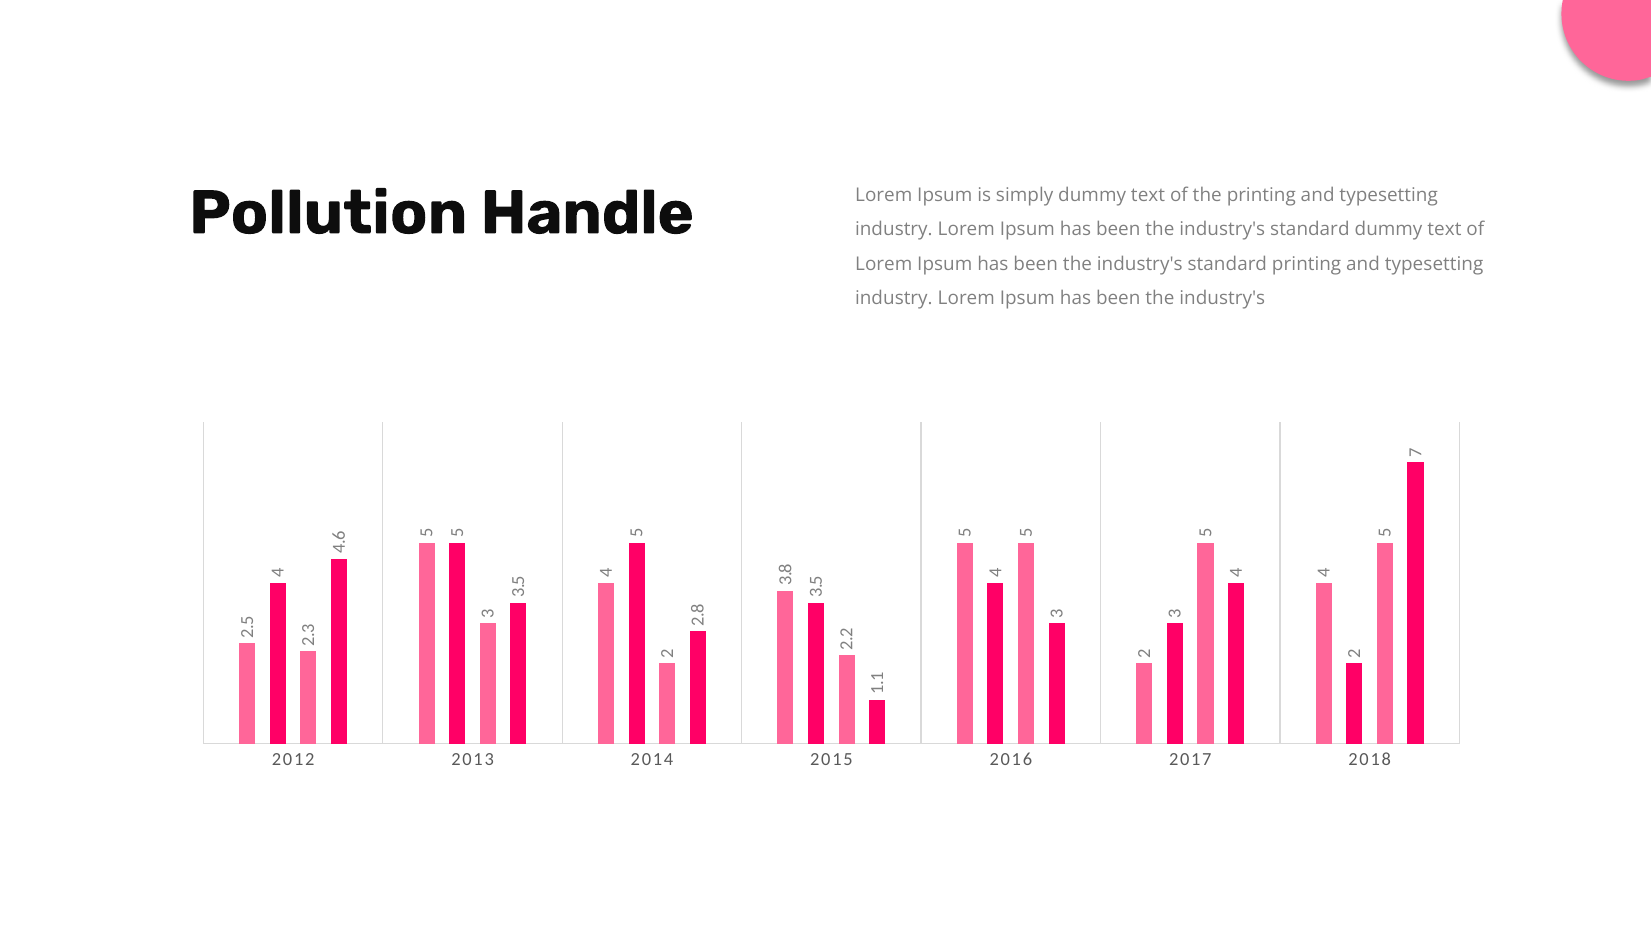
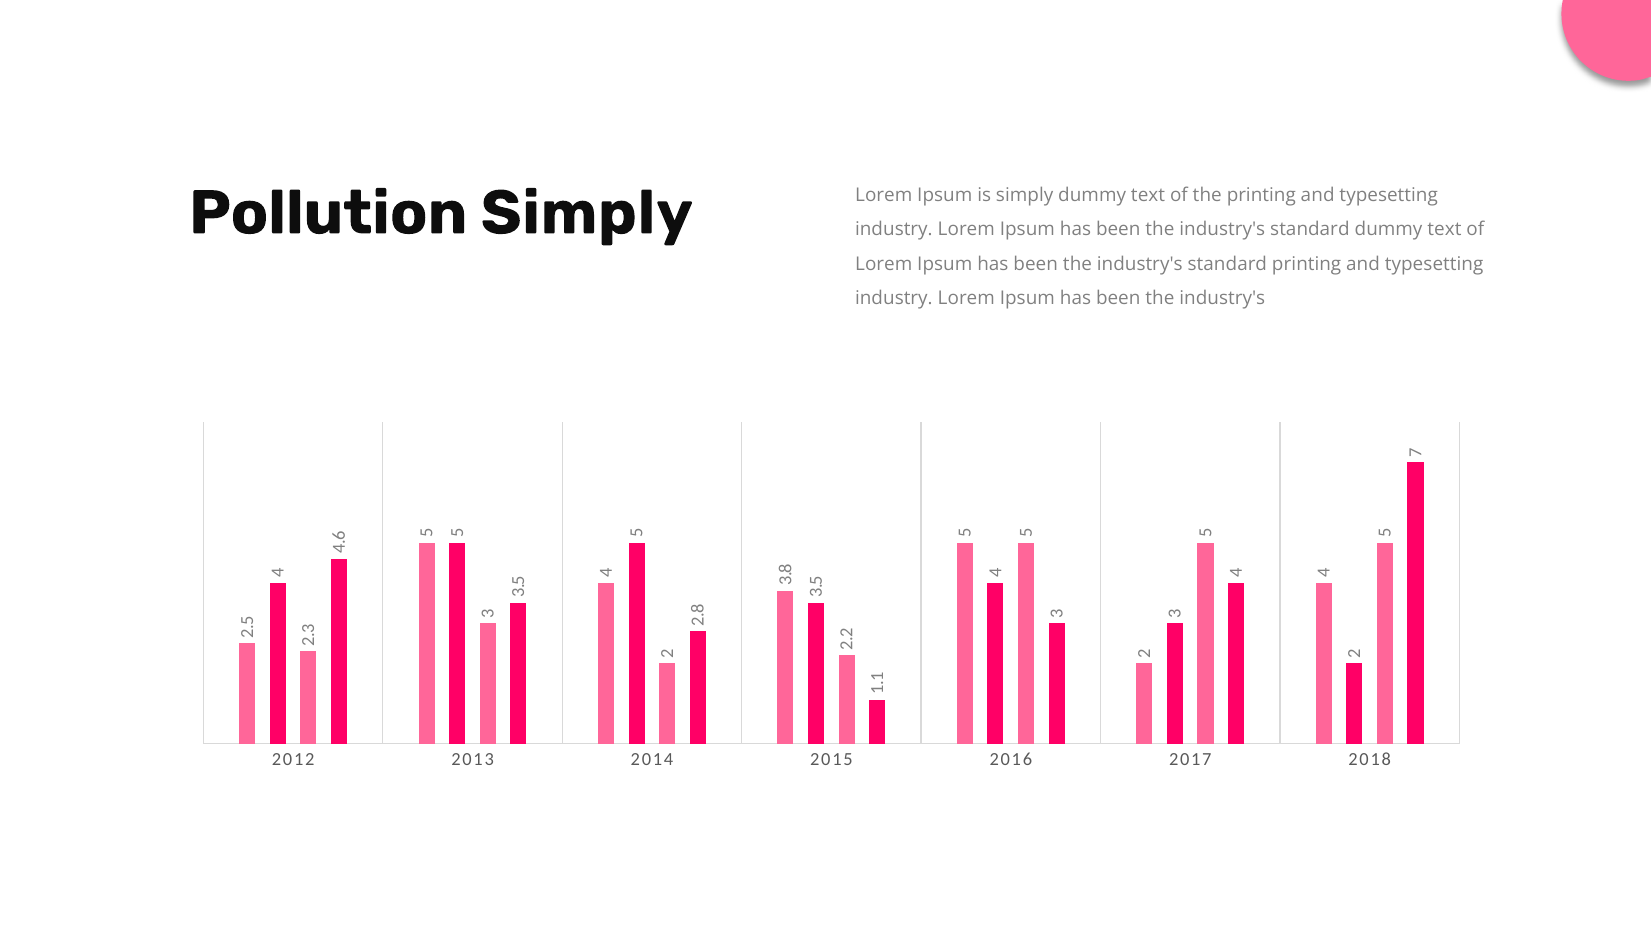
Pollution Handle: Handle -> Simply (587, 213)
